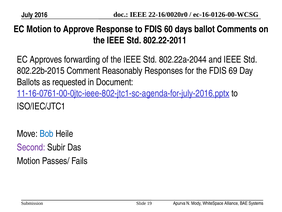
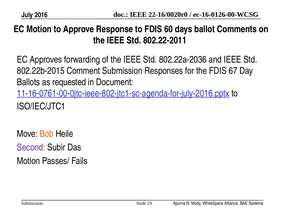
802.22a-2044: 802.22a-2044 -> 802.22a-2036 (183, 59)
Comment Reasonably: Reasonably -> Submission (122, 71)
69: 69 -> 67 (233, 71)
Bob colour: blue -> orange (47, 133)
